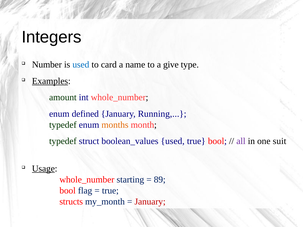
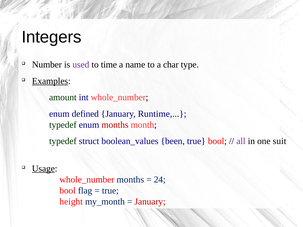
used colour: blue -> purple (81, 65)
card: card -> time (109, 65)
give: give -> char (171, 65)
Running: Running -> Runtime (162, 114)
months colour: orange -> red (115, 125)
boolean_values used: used -> been (173, 141)
whole_number starting: starting -> months (130, 180)
89: 89 -> 24 (160, 180)
structs: structs -> height (71, 202)
